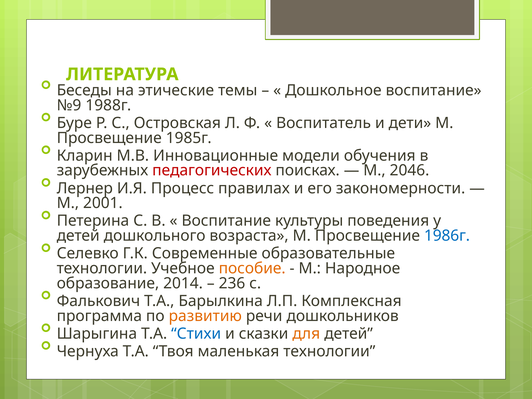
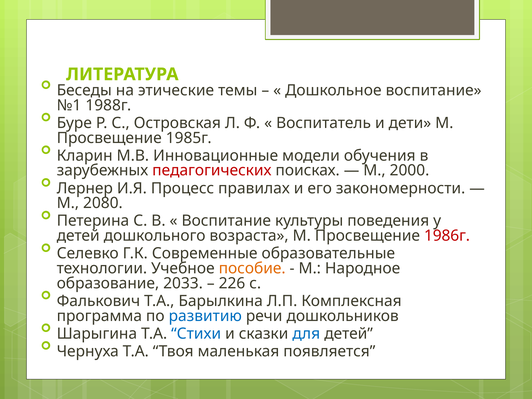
№9: №9 -> №1 (69, 105)
2046: 2046 -> 2000 (409, 171)
2001: 2001 -> 2080 (103, 203)
1986г colour: blue -> red (447, 236)
2014: 2014 -> 2033 (183, 283)
236: 236 -> 226 (232, 283)
развитию colour: orange -> blue (205, 316)
для colour: orange -> blue (306, 334)
маленькая технологии: технологии -> появляется (329, 351)
